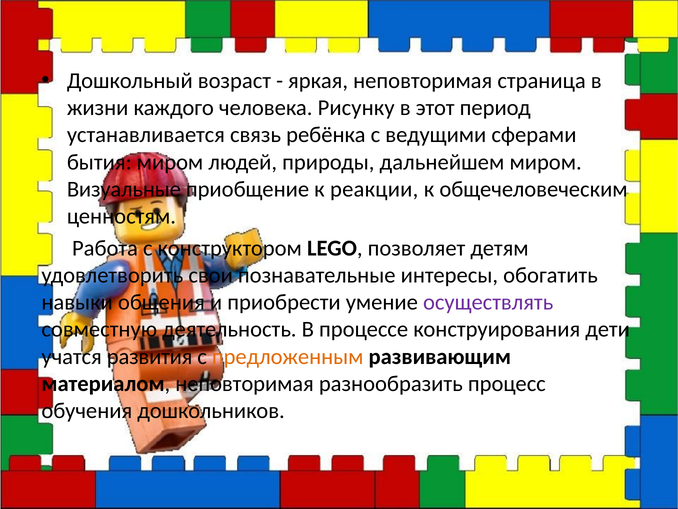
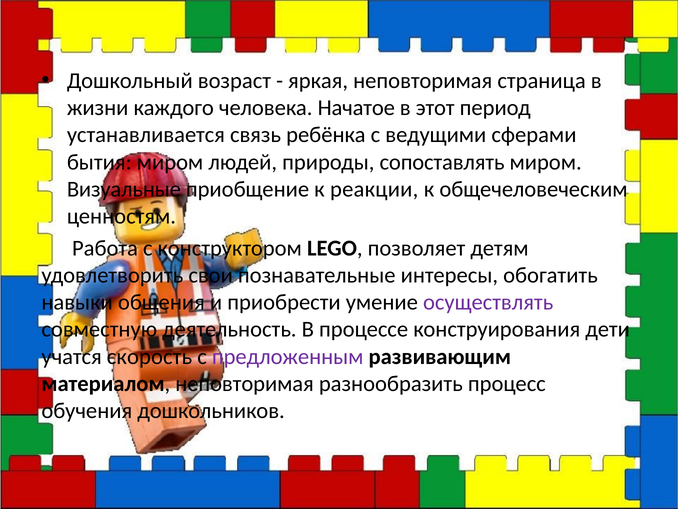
Рисунку: Рисунку -> Начатое (356, 108)
дальнейшем: дальнейшем -> сопоставлять (442, 162)
развития: развития -> скорость (149, 356)
предложенным colour: orange -> purple (288, 356)
